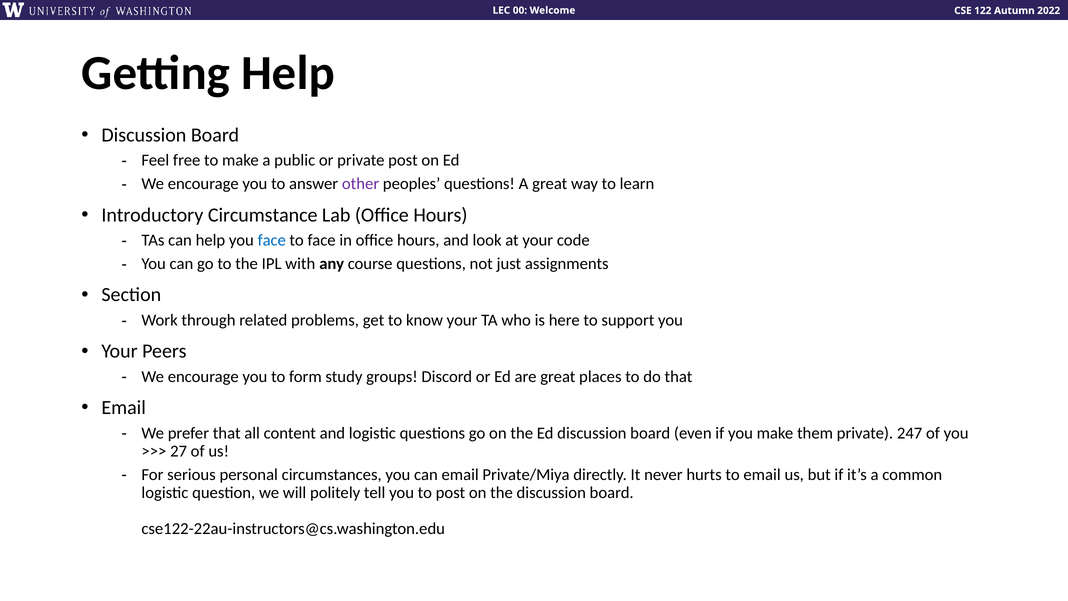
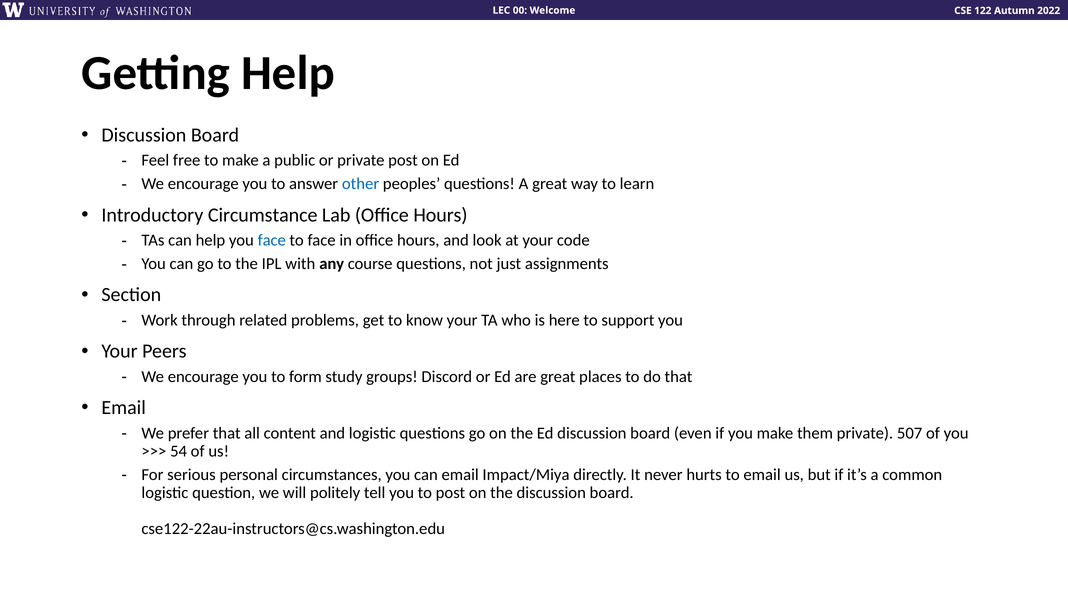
other colour: purple -> blue (361, 184)
247: 247 -> 507 (910, 433)
27: 27 -> 54 (179, 451)
Private/Miya: Private/Miya -> Impact/Miya (526, 474)
